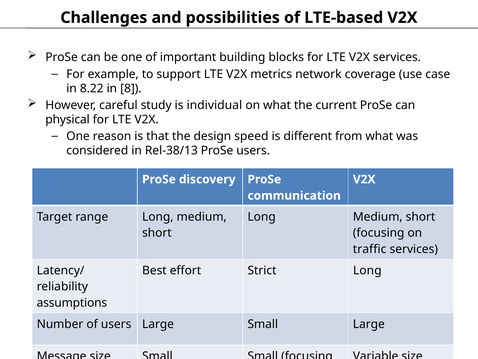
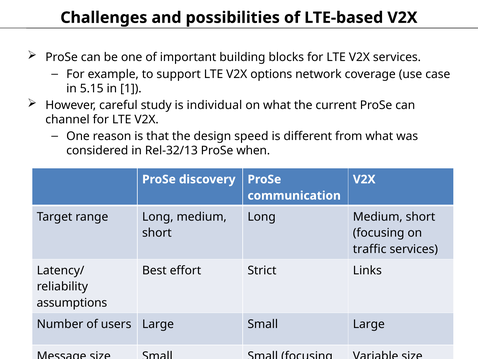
metrics: metrics -> options (271, 74)
8.22: 8.22 -> 5.15 (92, 88)
8: 8 -> 1 (131, 88)
physical: physical -> channel (68, 119)
Rel-38/13: Rel-38/13 -> Rel-32/13 (171, 150)
ProSe users: users -> when (253, 150)
Strict Long: Long -> Links (367, 270)
